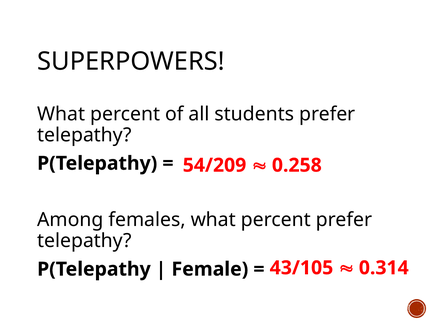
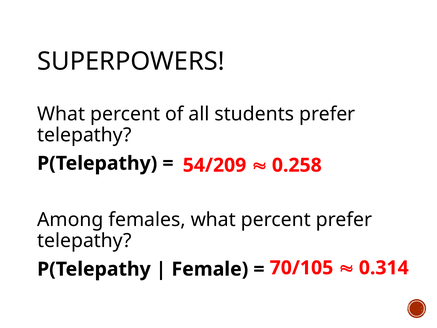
43/105: 43/105 -> 70/105 (301, 268)
